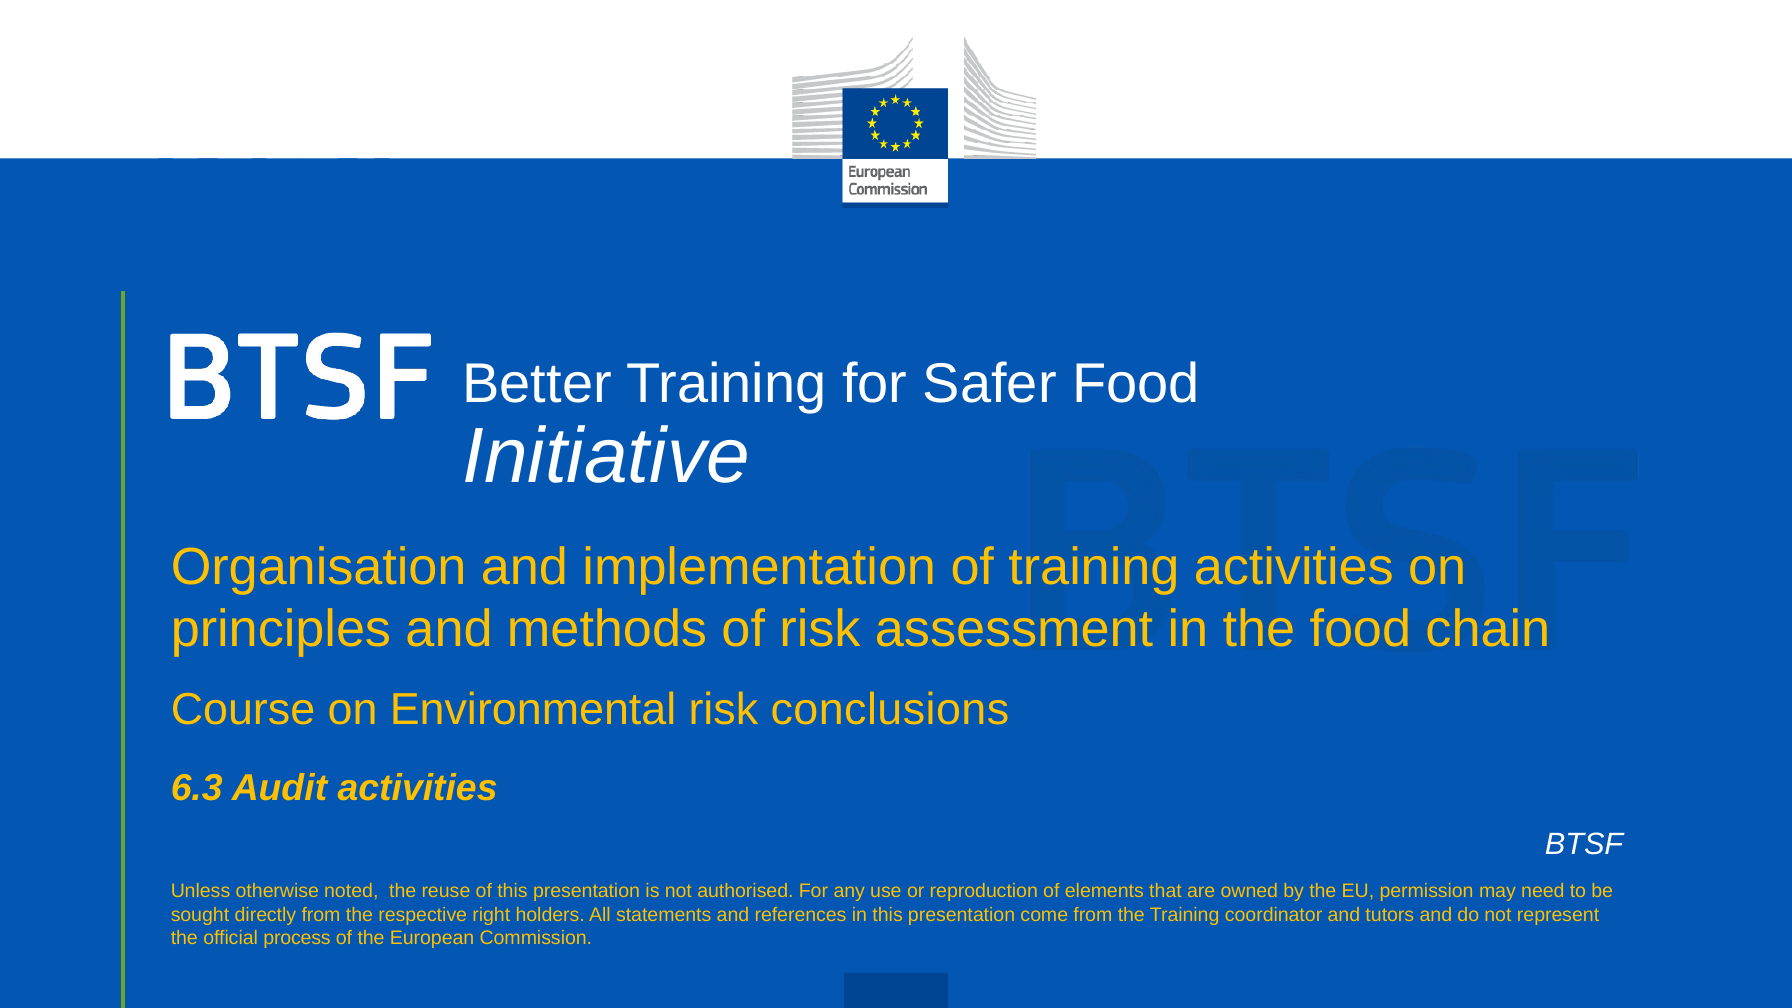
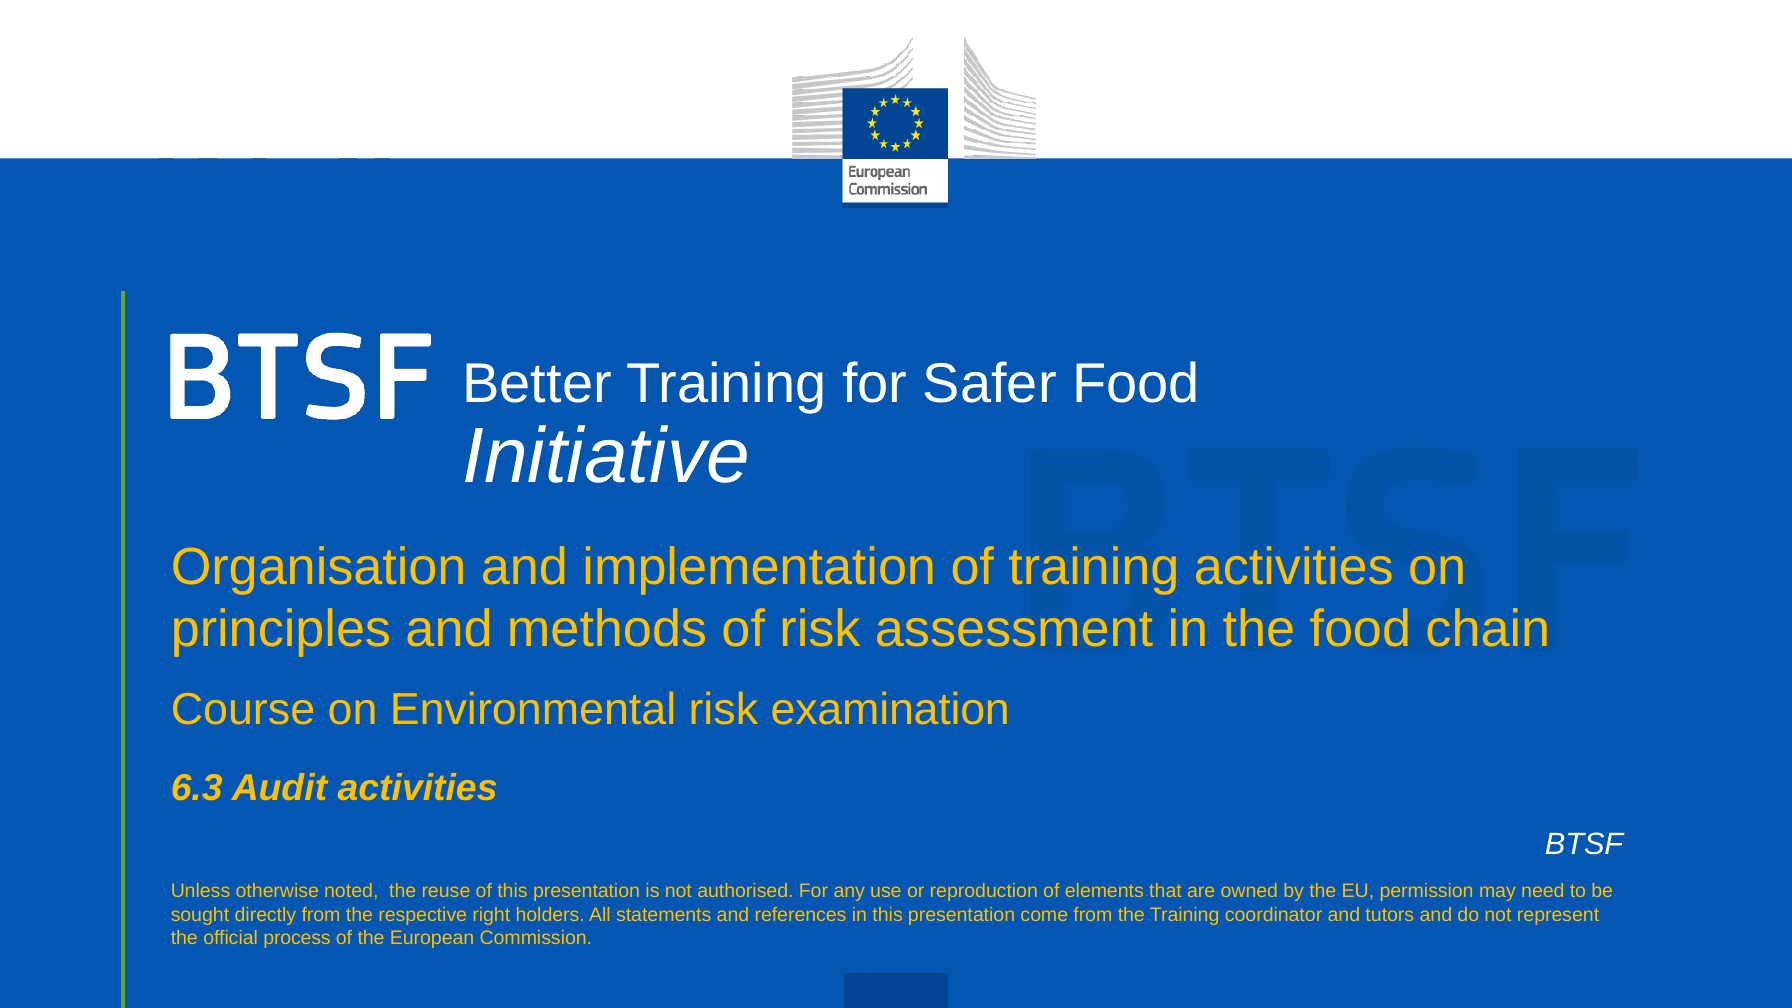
conclusions: conclusions -> examination (890, 710)
